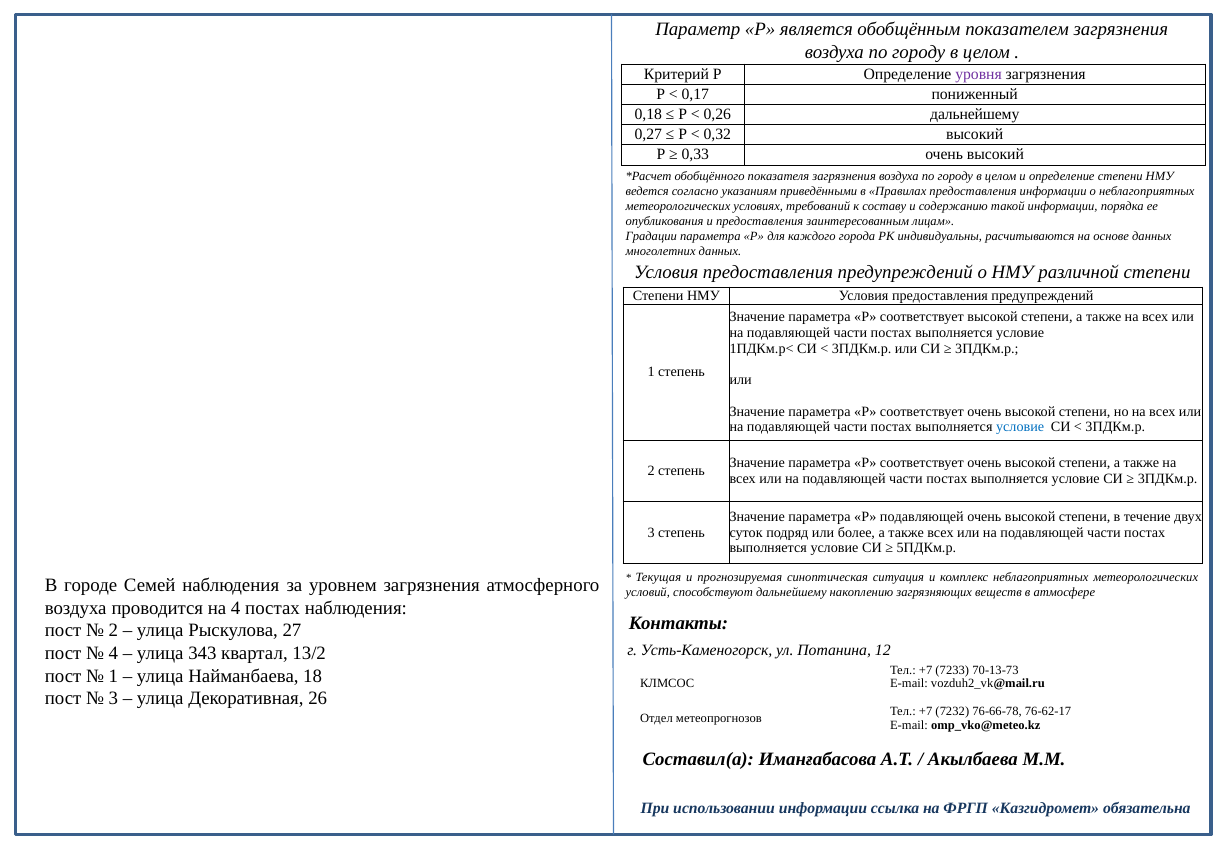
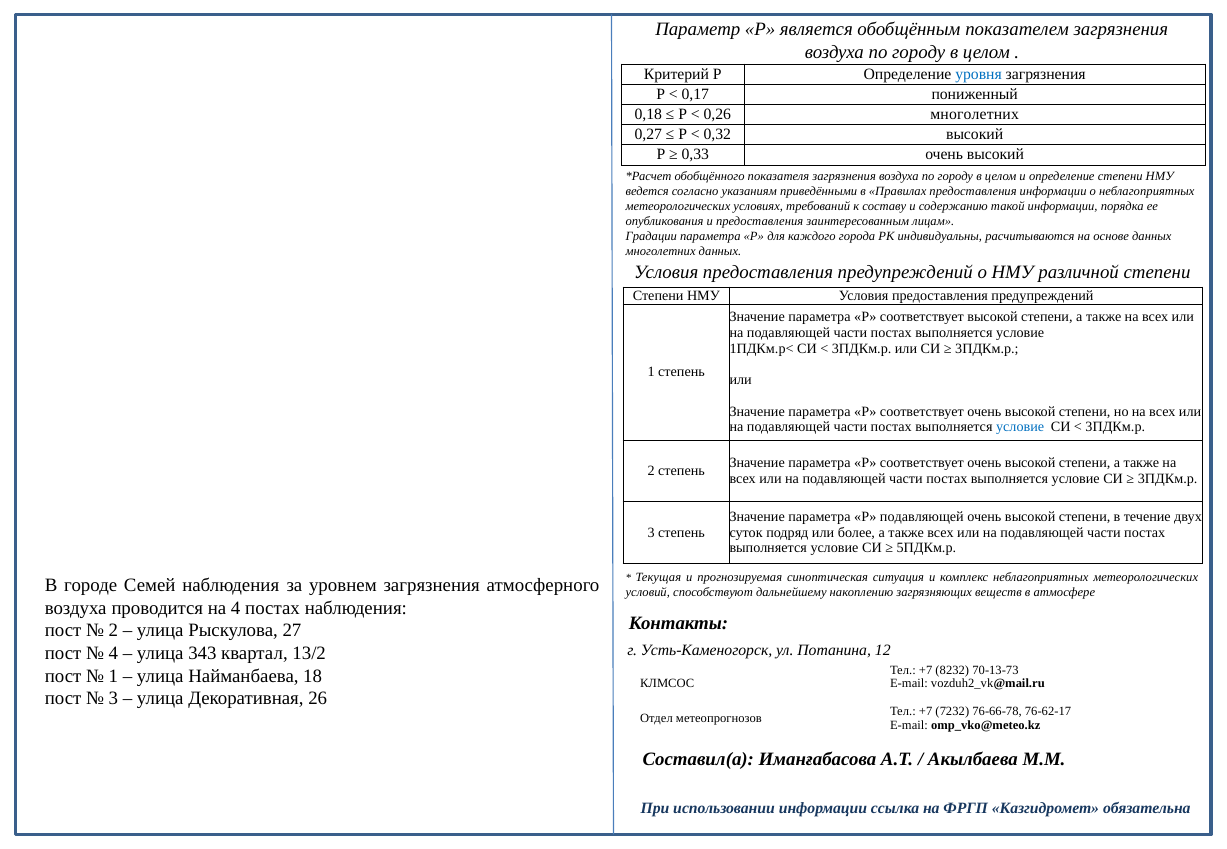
уровня colour: purple -> blue (979, 74)
0,26 дальнейшему: дальнейшему -> многолетних (975, 114)
7233: 7233 -> 8232 (952, 670)
